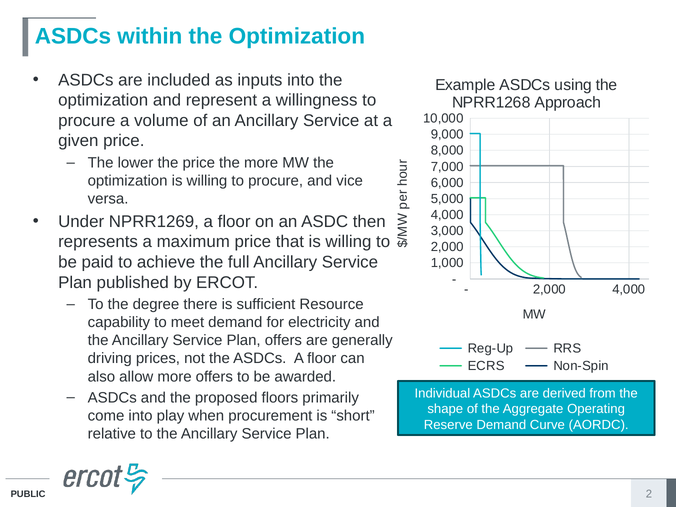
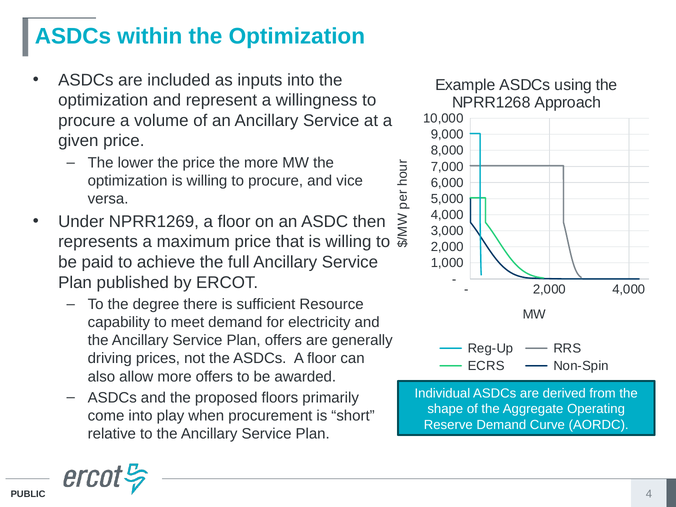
2: 2 -> 4 (649, 494)
